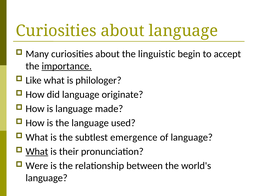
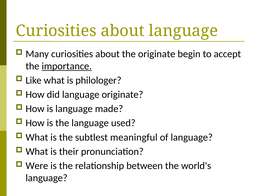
the linguistic: linguistic -> originate (157, 54)
emergence: emergence -> meaningful (134, 138)
What underline: present -> none (37, 152)
